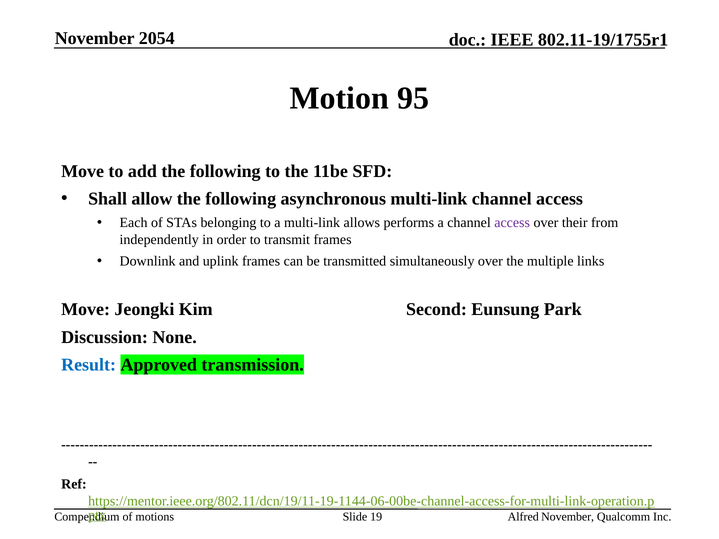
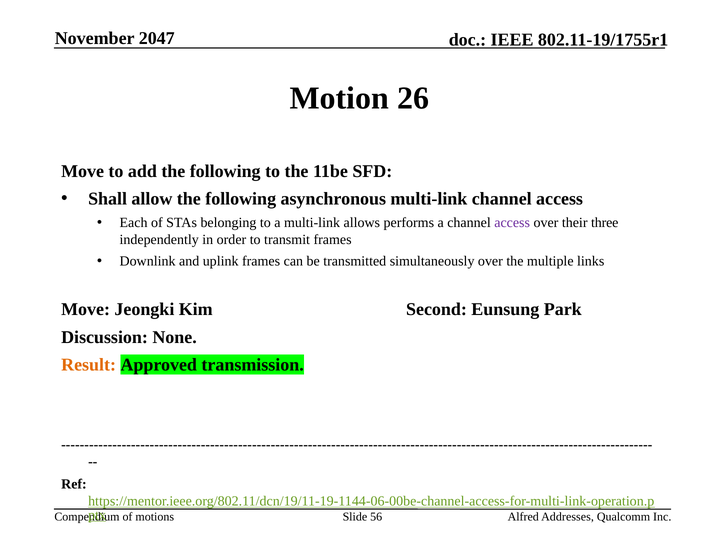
2054: 2054 -> 2047 (157, 38)
95: 95 -> 26 (413, 98)
from: from -> three (605, 223)
Result colour: blue -> orange (89, 365)
19: 19 -> 56 (376, 517)
Alfred November: November -> Addresses (568, 517)
